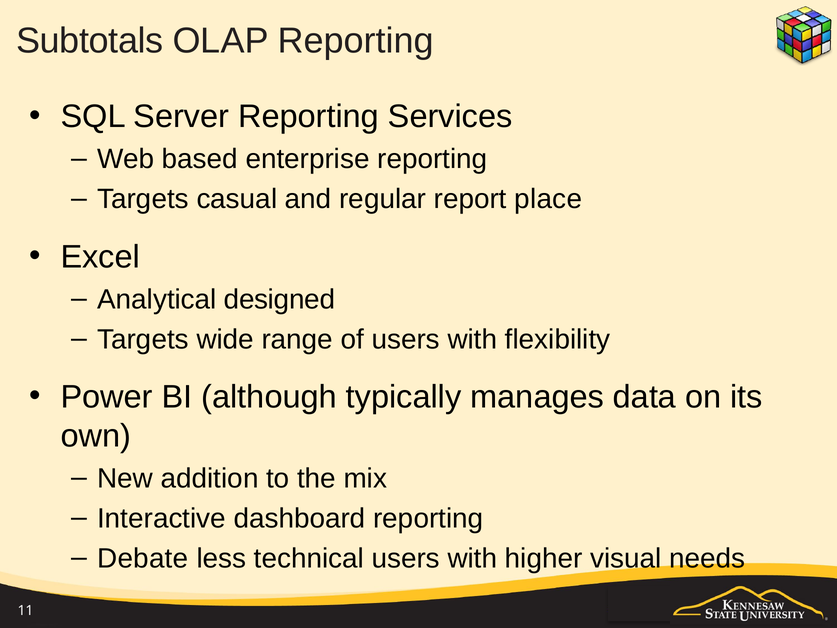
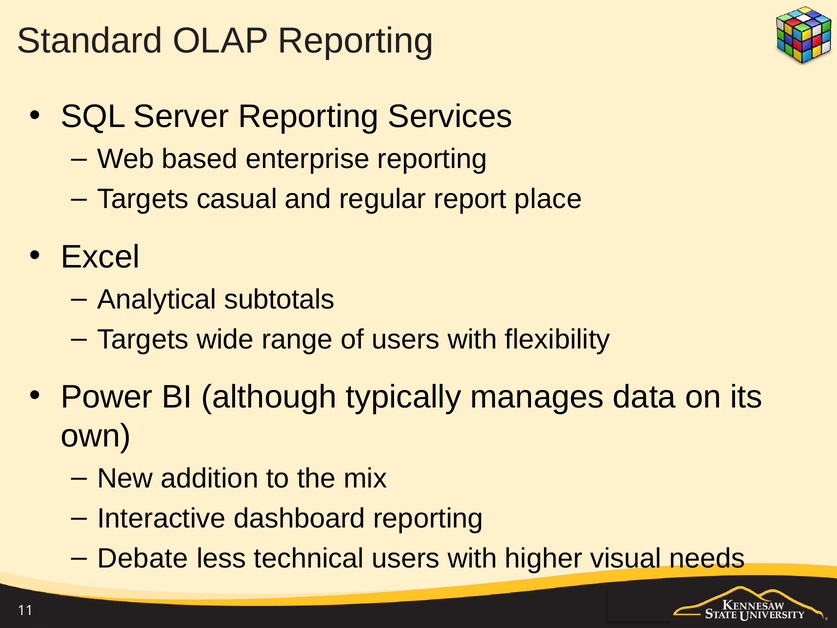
Subtotals: Subtotals -> Standard (90, 41)
designed: designed -> subtotals (279, 299)
